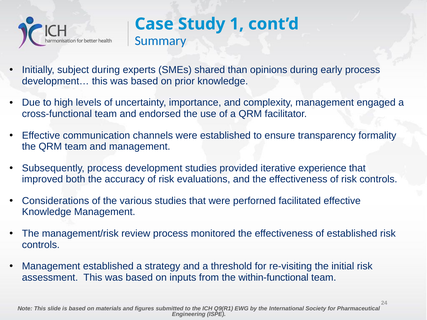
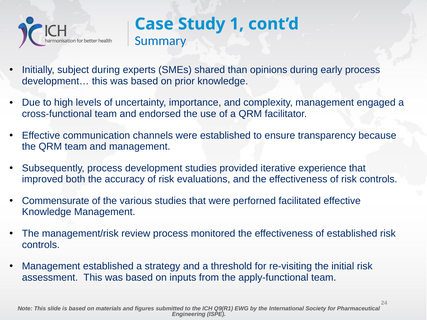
formality: formality -> because (377, 136)
Considerations: Considerations -> Commensurate (56, 201)
within-functional: within-functional -> apply-functional (273, 278)
